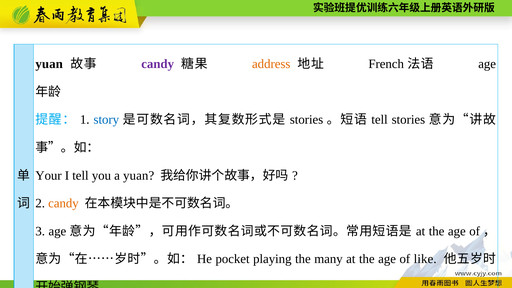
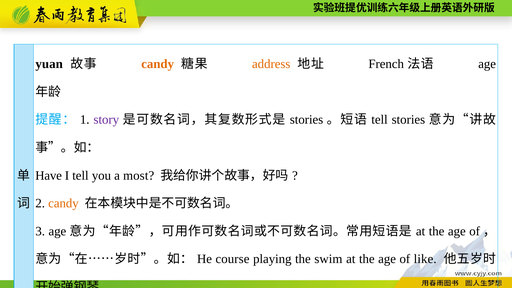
candy colour: purple -> orange (158, 64)
story colour: blue -> purple (106, 120)
Your: Your -> Have (49, 175)
a yuan: yuan -> most (139, 175)
pocket: pocket -> course (232, 259)
many: many -> swim (328, 259)
